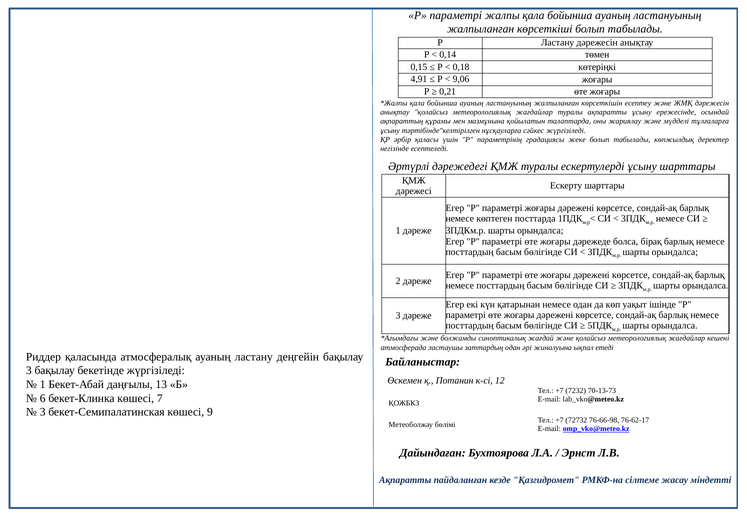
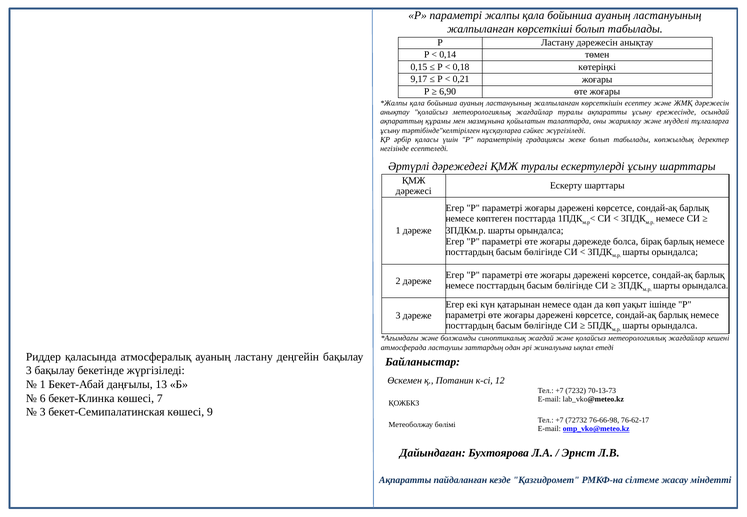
4,91: 4,91 -> 9,17 (419, 79)
9,06: 9,06 -> 0,21 (461, 79)
0,21: 0,21 -> 6,90 (448, 92)
